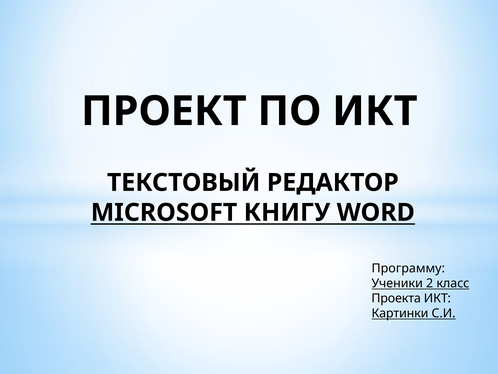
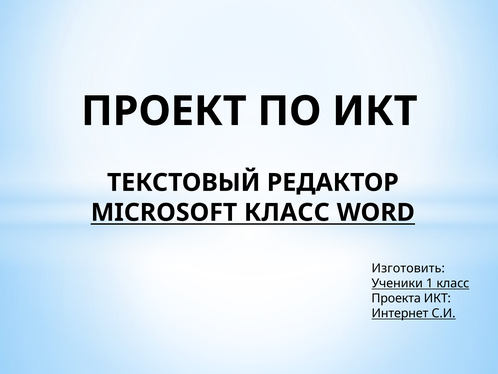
MICROSOFT КНИГУ: КНИГУ -> КЛАСС (287, 212)
Программу: Программу -> Изготовить (408, 268)
2: 2 -> 1 (430, 283)
Картинки: Картинки -> Интернет (400, 313)
